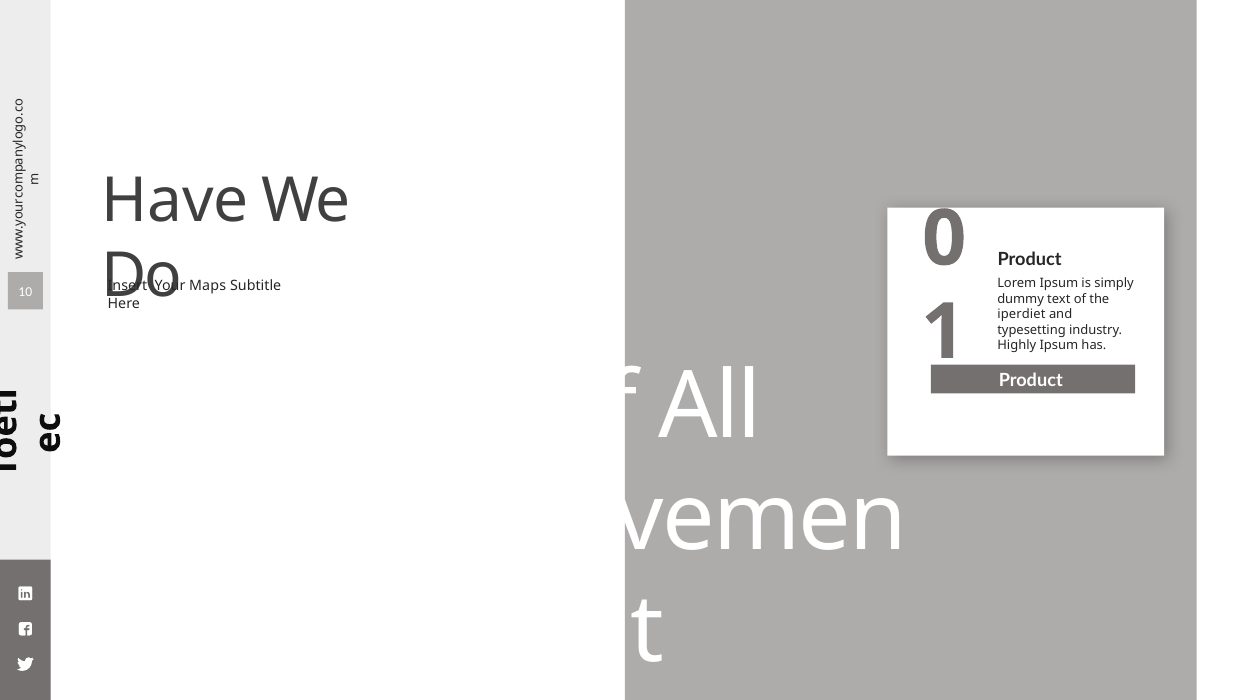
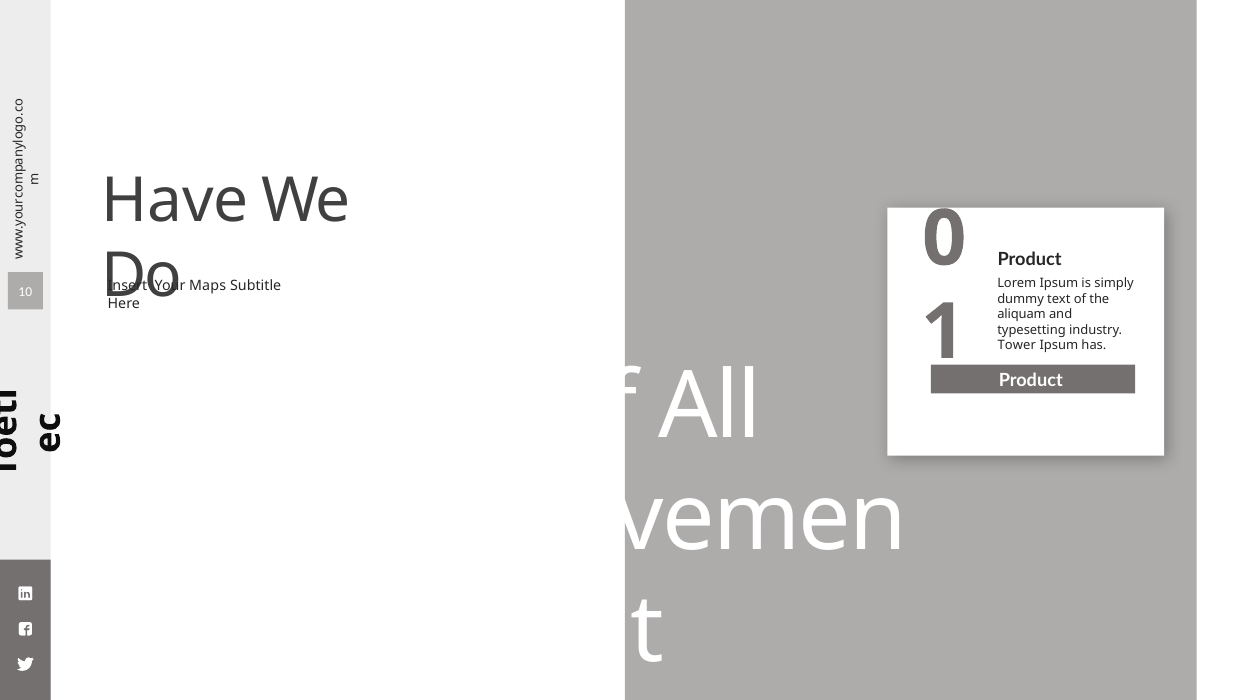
iperdiet: iperdiet -> aliquam (1022, 314)
Highly: Highly -> Tower (1017, 345)
